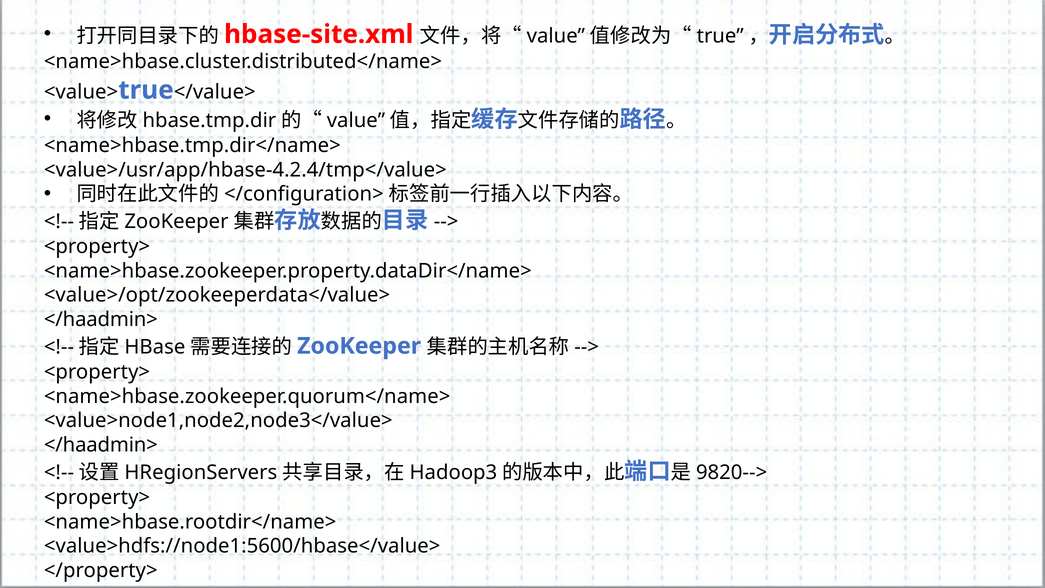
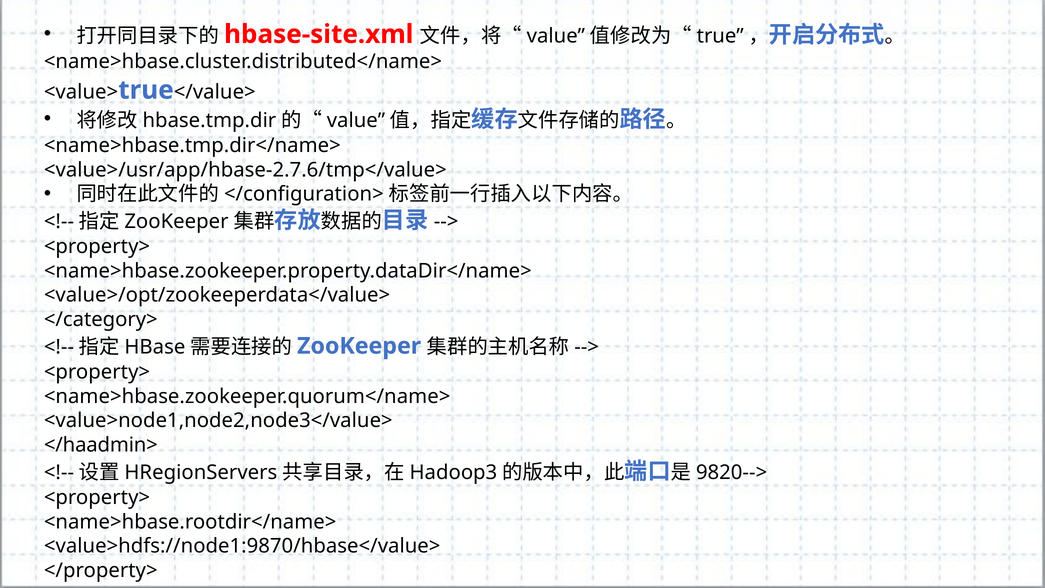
<value>/usr/app/hbase-4.2.4/tmp</value>: <value>/usr/app/hbase-4.2.4/tmp</value> -> <value>/usr/app/hbase-2.7.6/tmp</value> (245, 170)
</haadmin>: </haadmin> -> </category> (101, 320)
<value>hdfs://node1:5600/hbase</value>: <value>hdfs://node1:5600/hbase</value> -> <value>hdfs://node1:9870/hbase</value> (242, 546)
